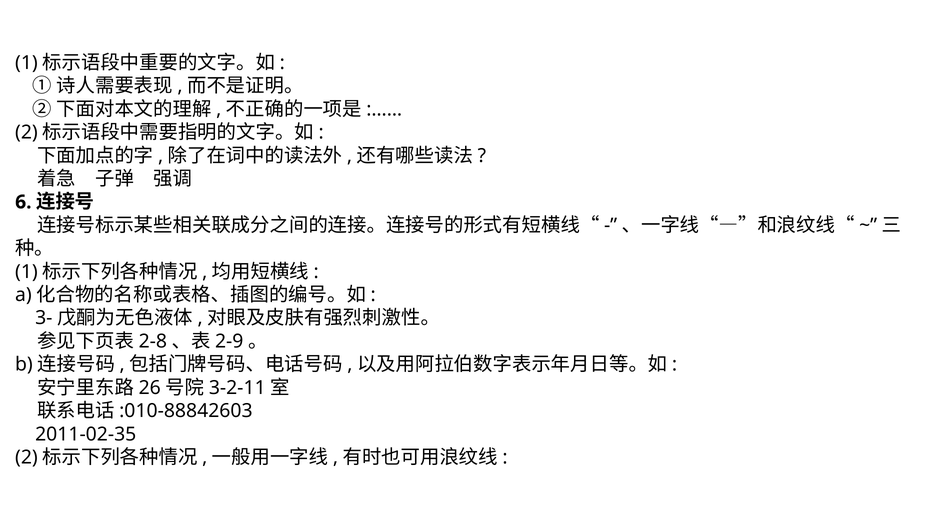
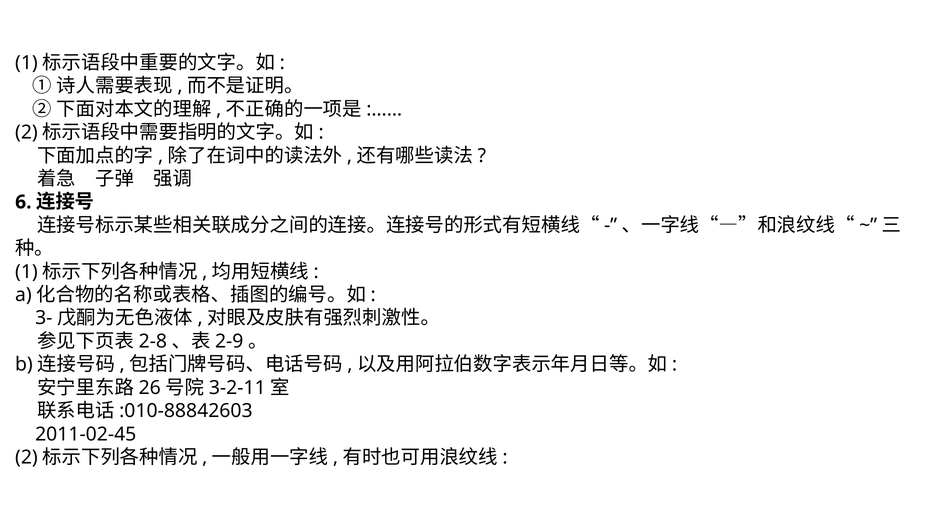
2011-02-35: 2011-02-35 -> 2011-02-45 (86, 435)
